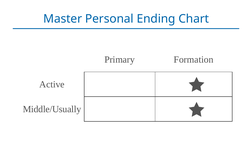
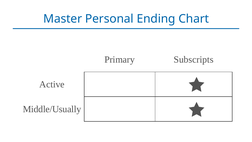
Formation: Formation -> Subscripts (194, 59)
